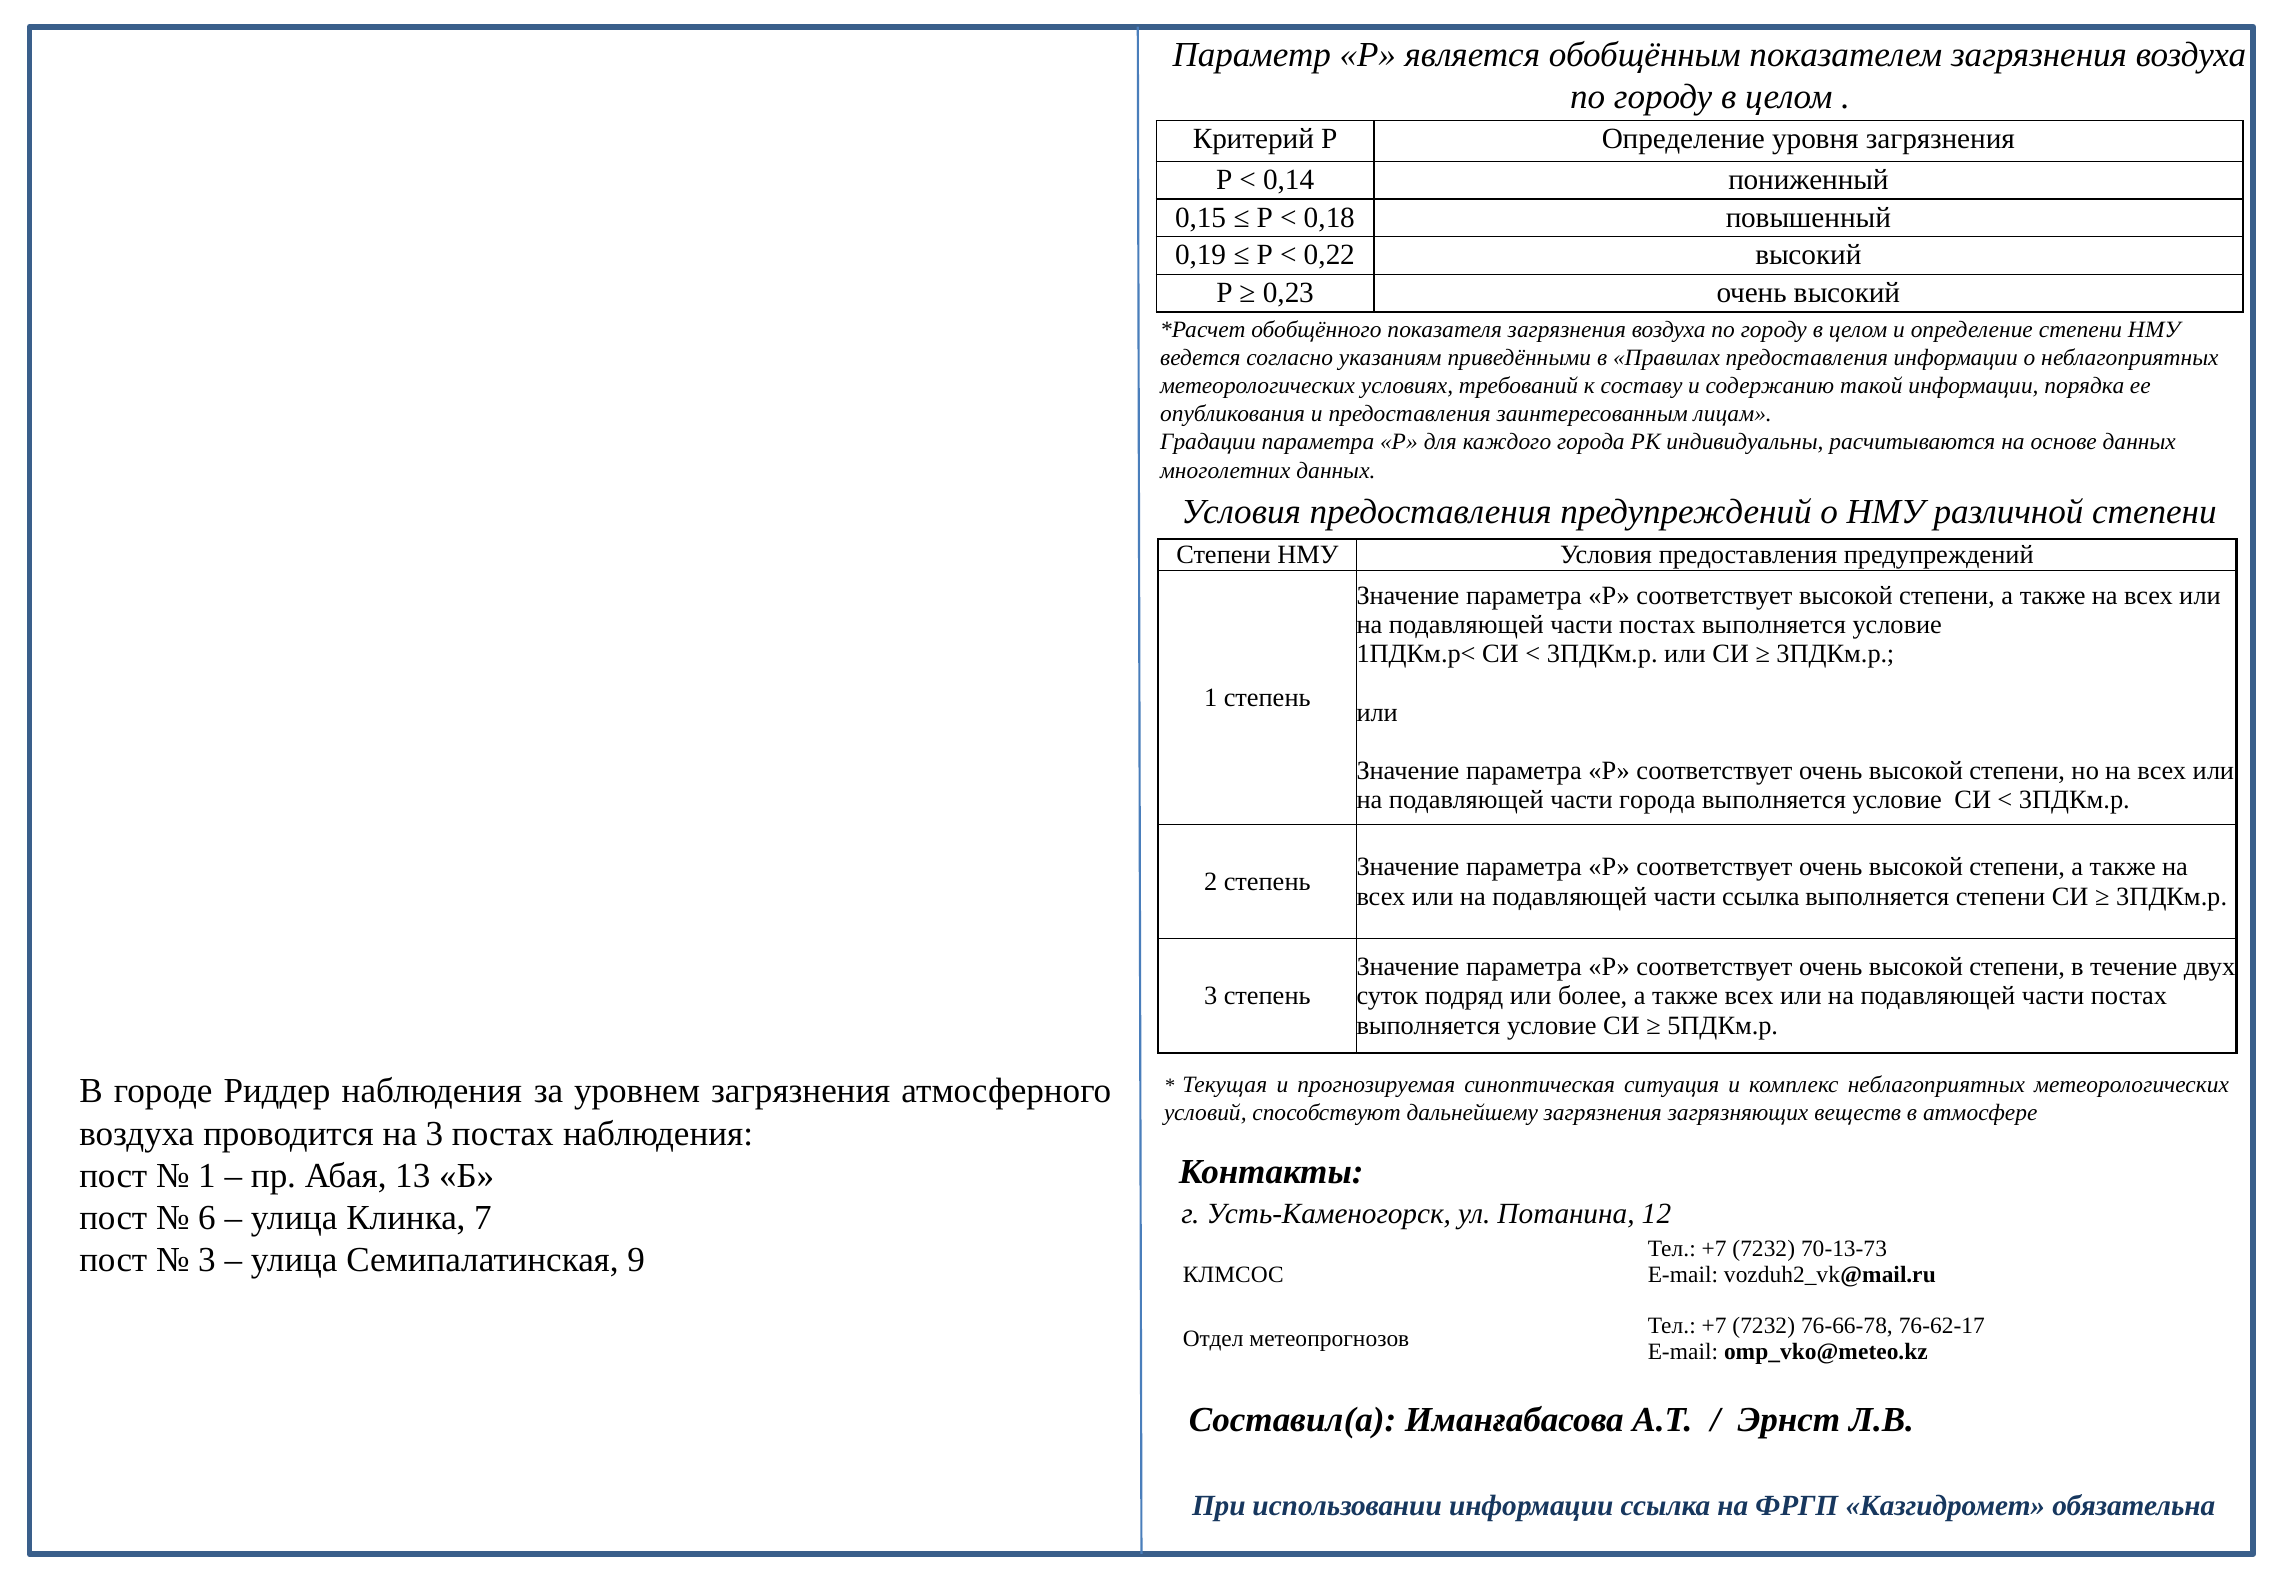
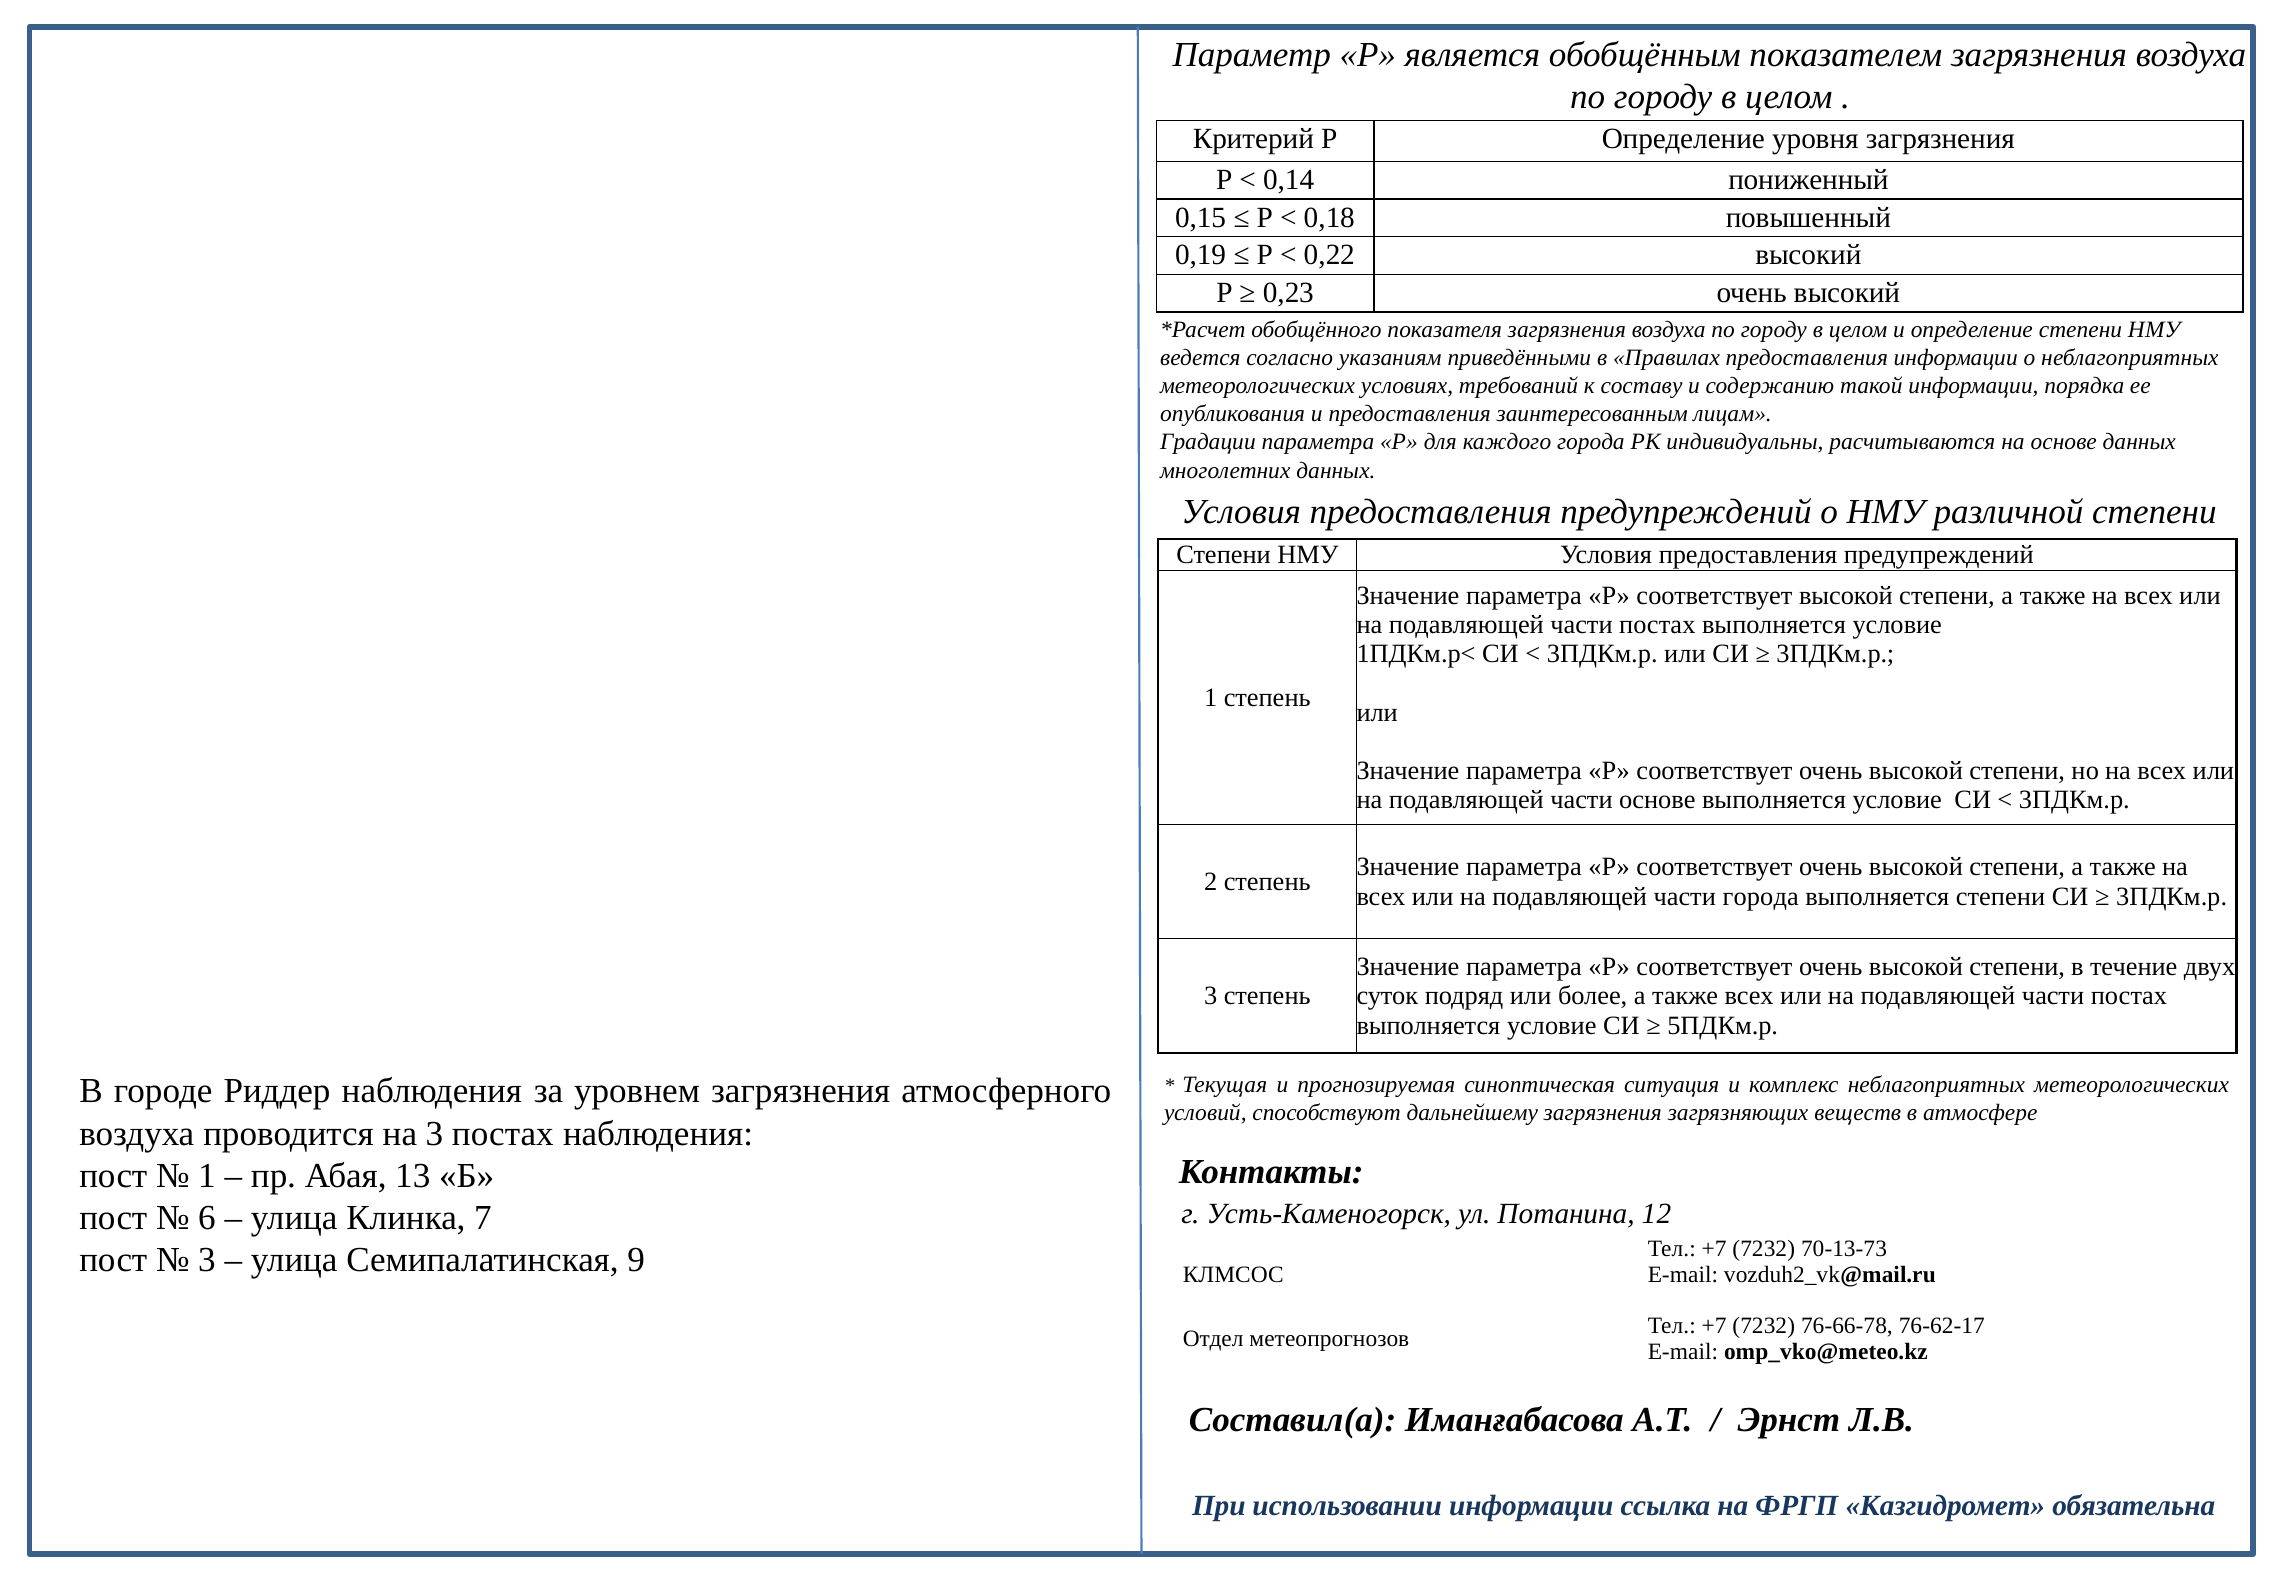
части города: города -> основе (1657, 800)
части ссылка: ссылка -> города (1761, 896)
